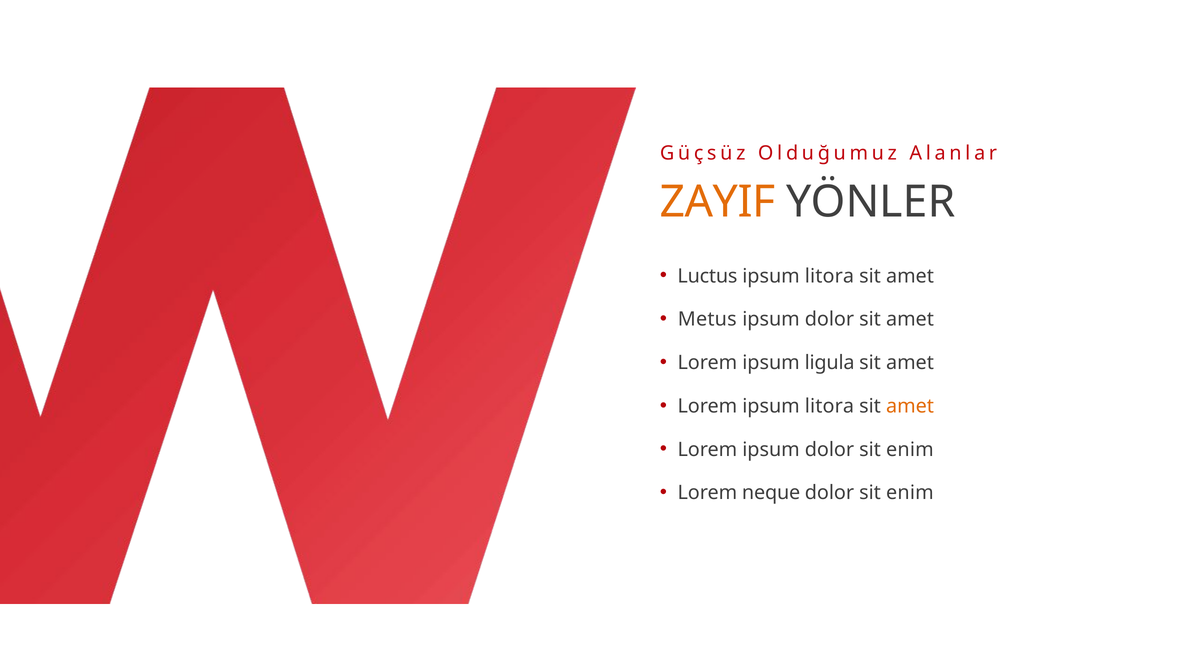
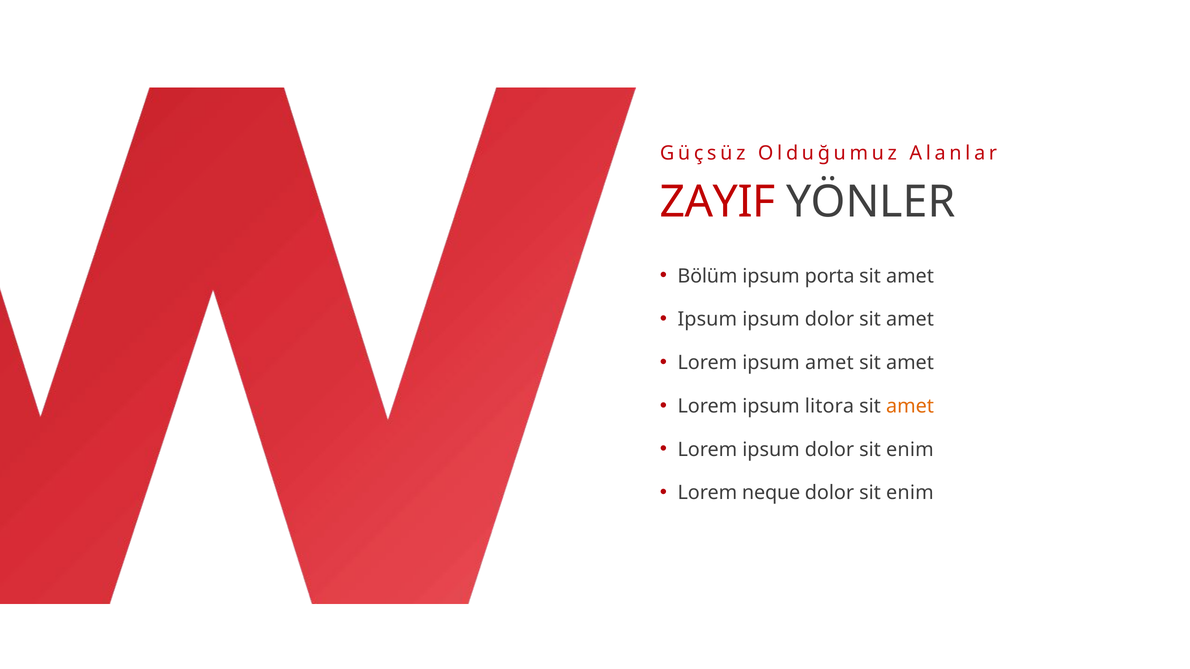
ZAYIF colour: orange -> red (718, 202)
Luctus: Luctus -> Bölüm (707, 276)
litora: litora -> porta (830, 276)
Metus: Metus -> Ipsum (707, 320)
ipsum ligula: ligula -> amet (829, 363)
